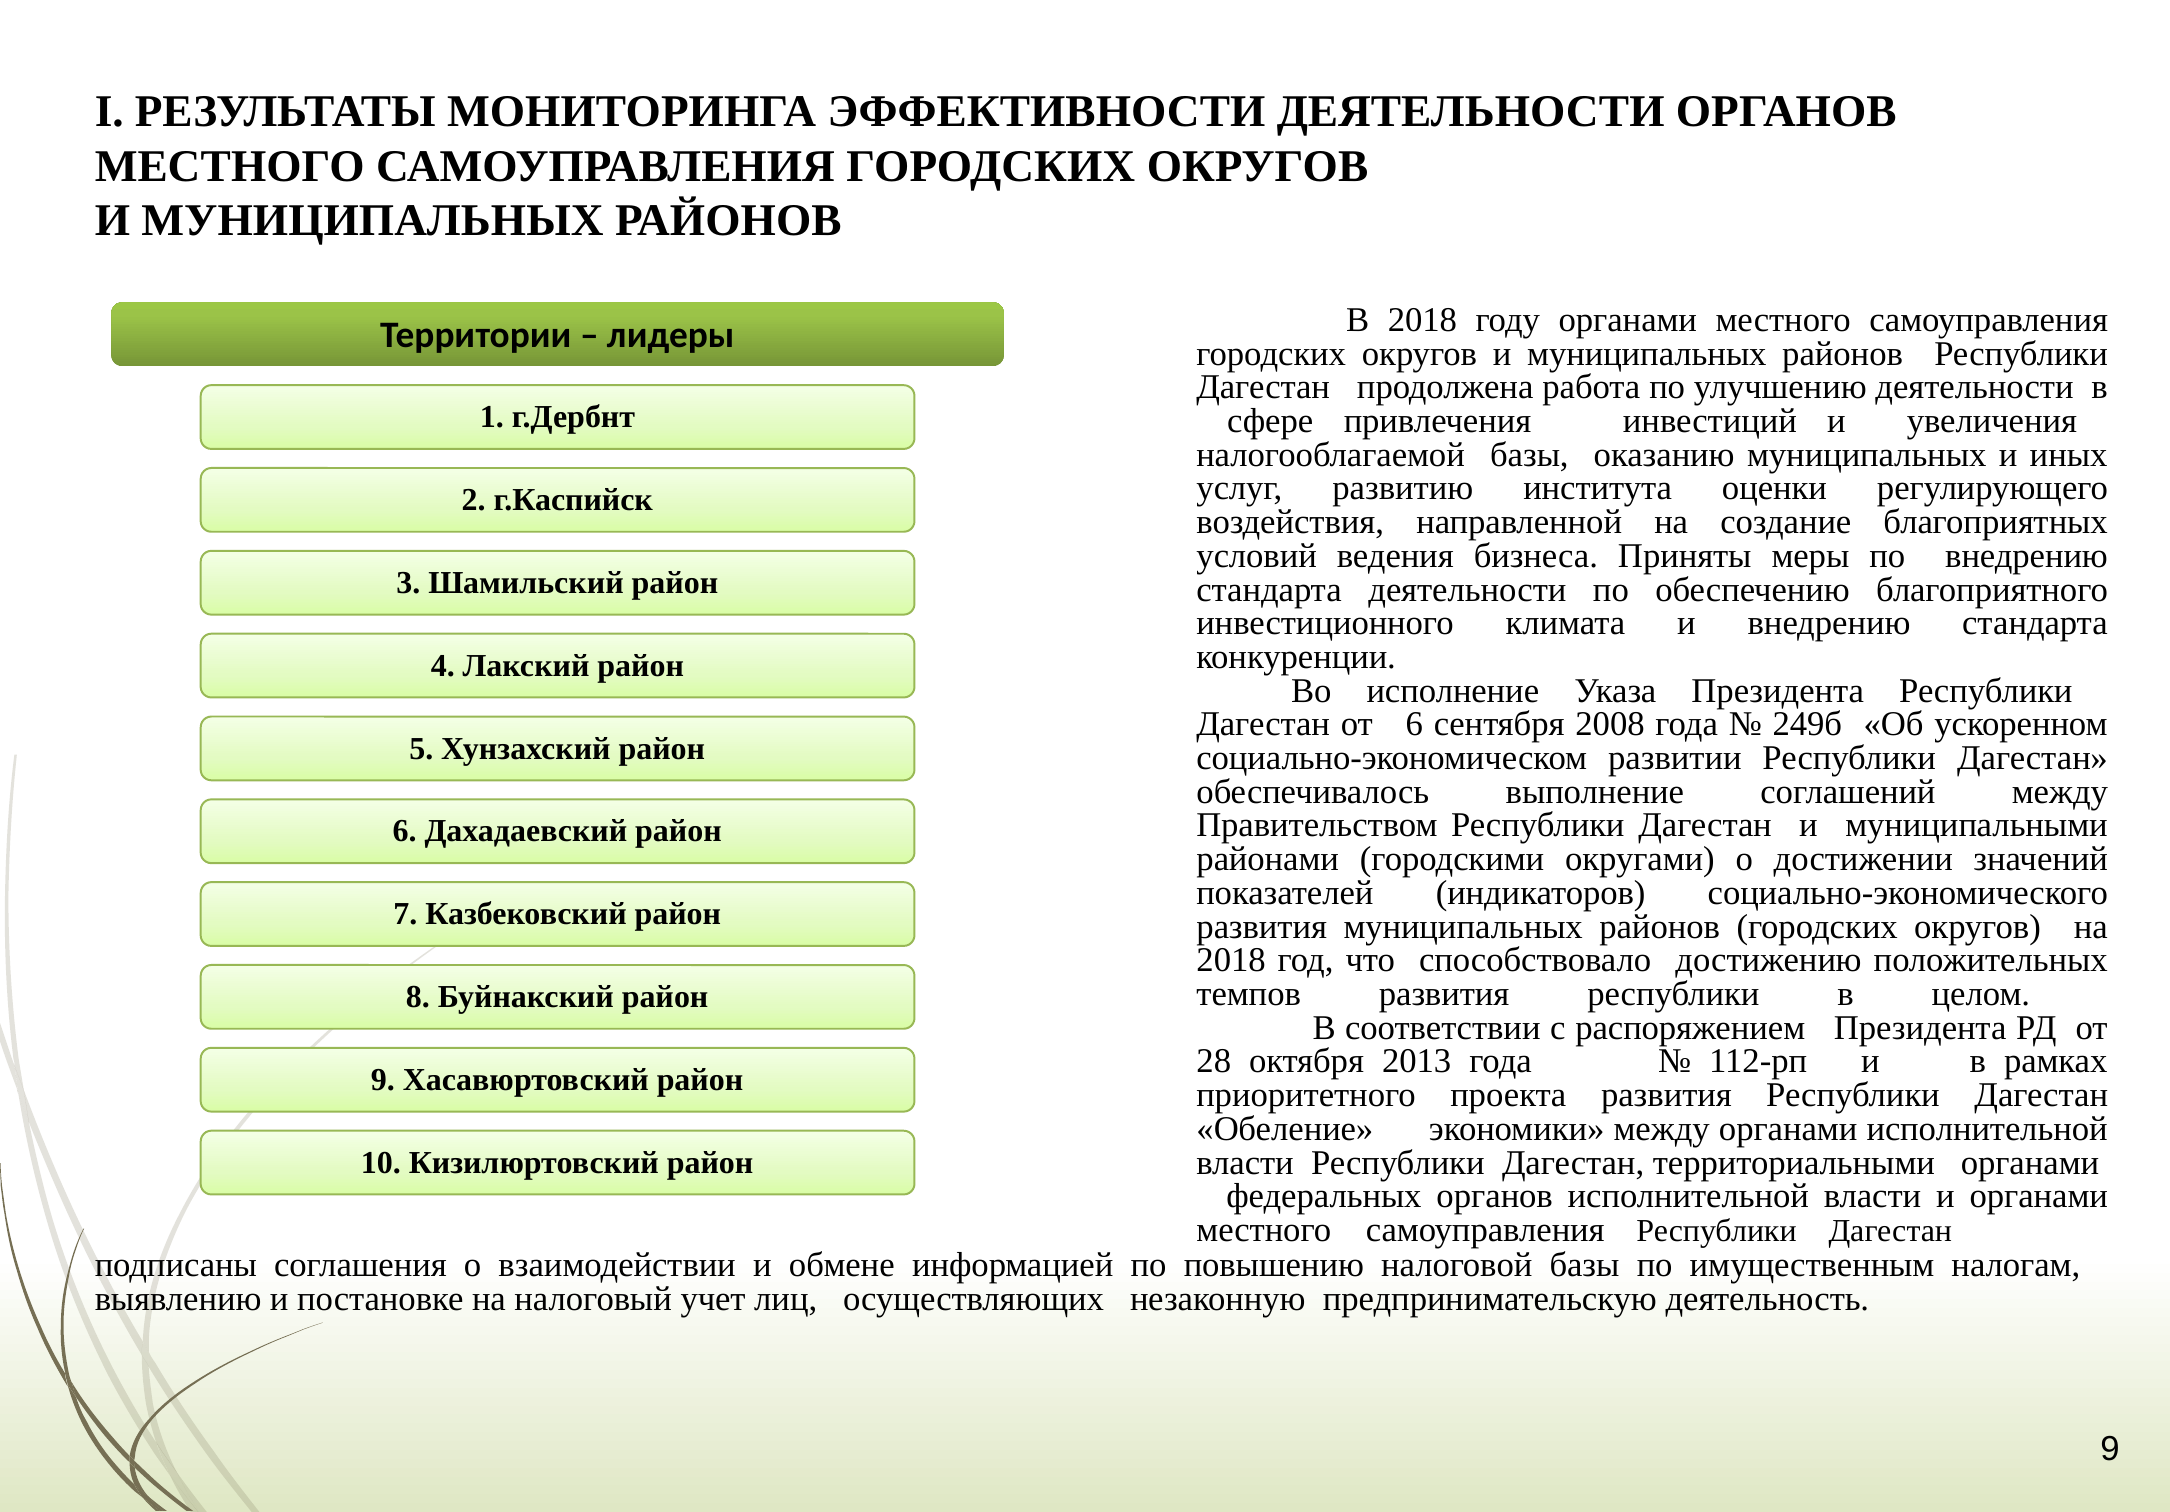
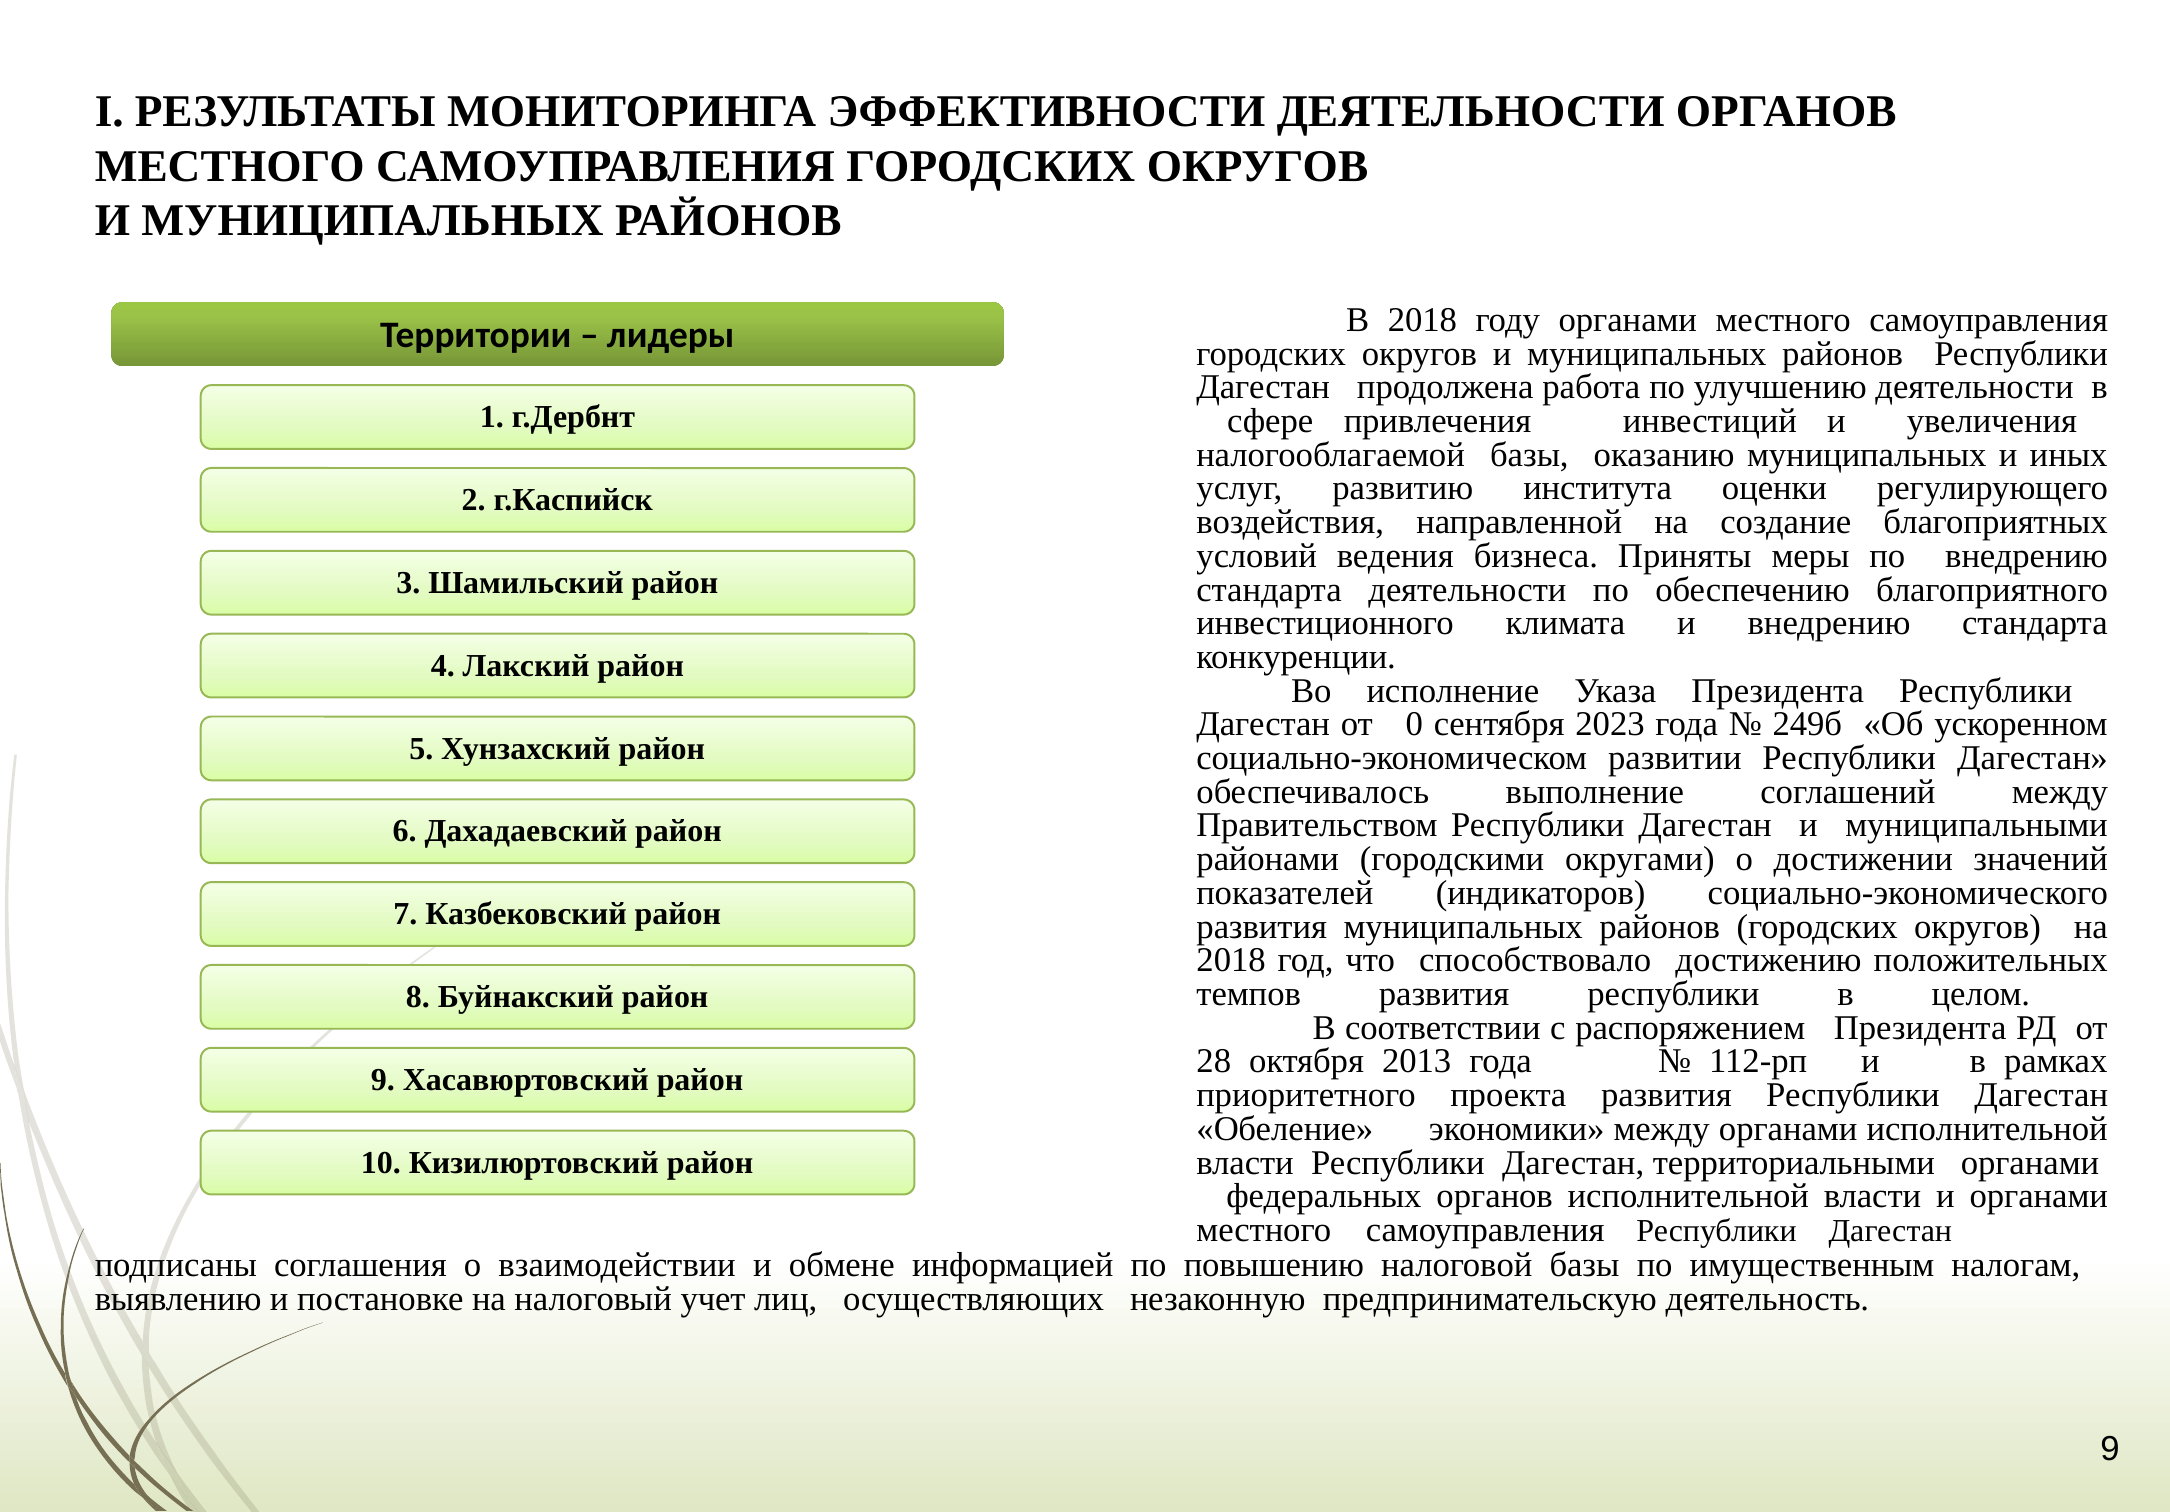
от 6: 6 -> 0 (1414, 725)
2008: 2008 -> 2023 (1610, 725)
